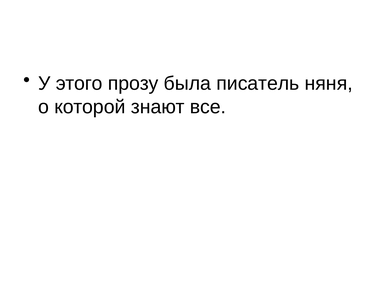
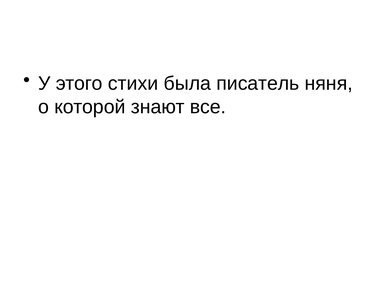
прозу: прозу -> стихи (133, 83)
